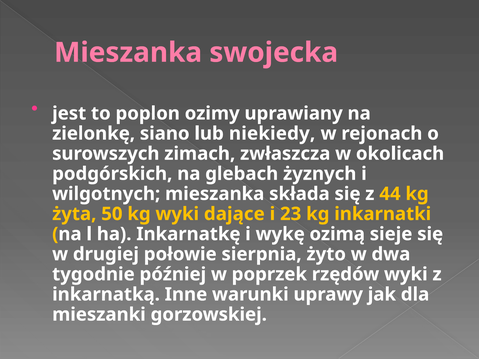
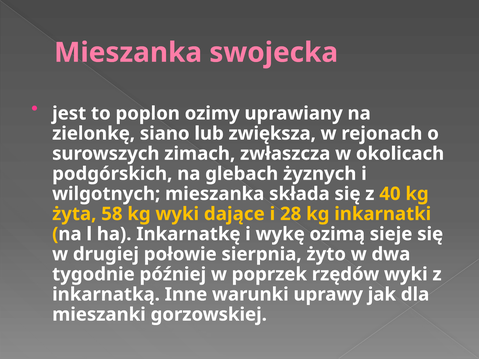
niekiedy: niekiedy -> zwiększa (272, 134)
44: 44 -> 40 (390, 194)
50: 50 -> 58 (112, 214)
23: 23 -> 28 (291, 214)
